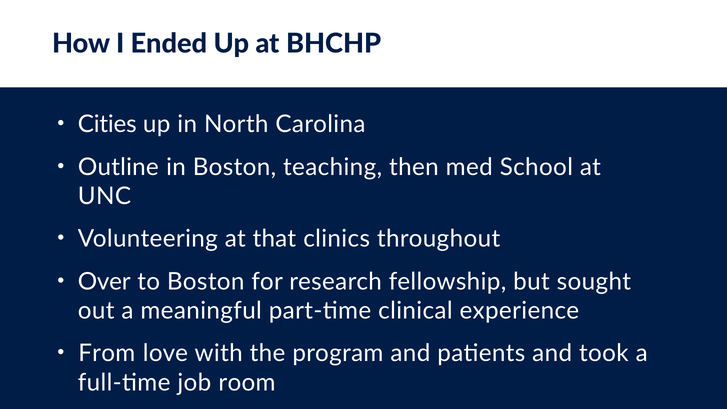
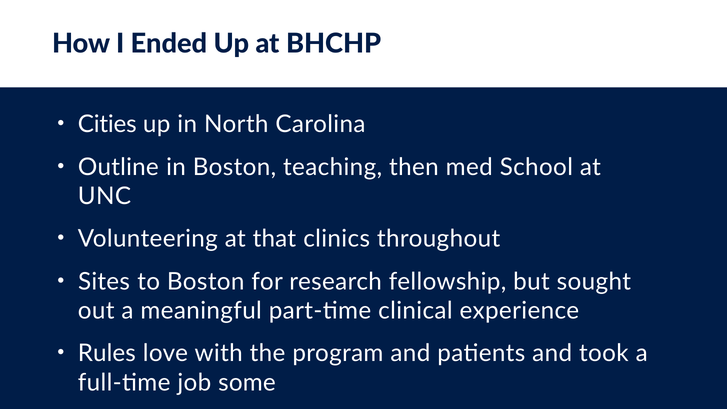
Over: Over -> Sites (104, 282)
From: From -> Rules (107, 353)
room: room -> some (247, 382)
